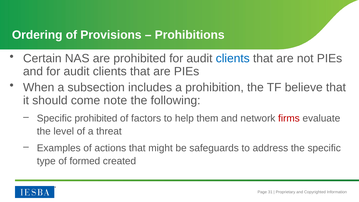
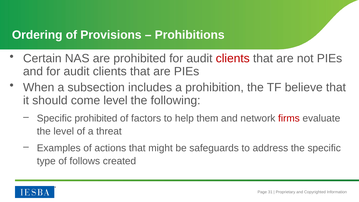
clients colour: blue -> red (233, 59)
come note: note -> level (115, 100)
formed: formed -> follows (85, 161)
